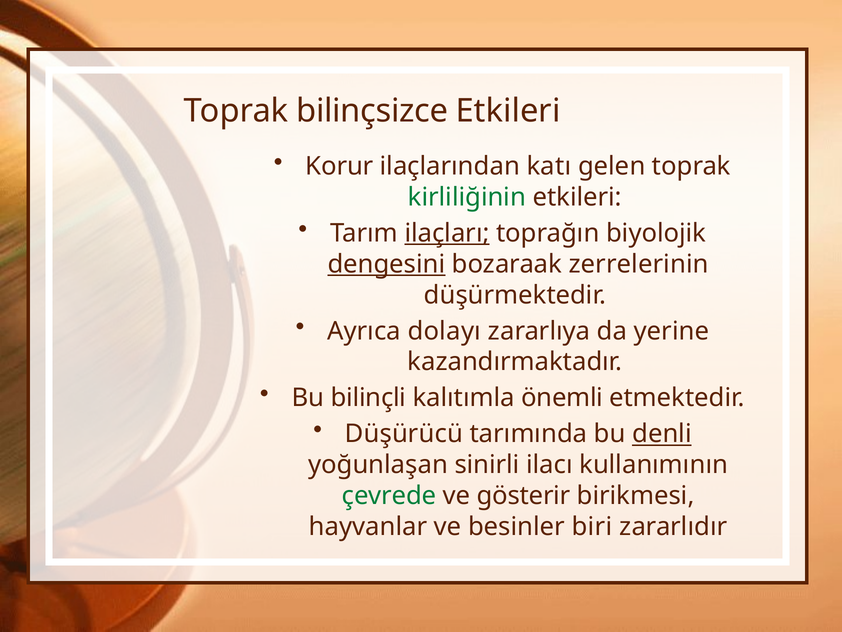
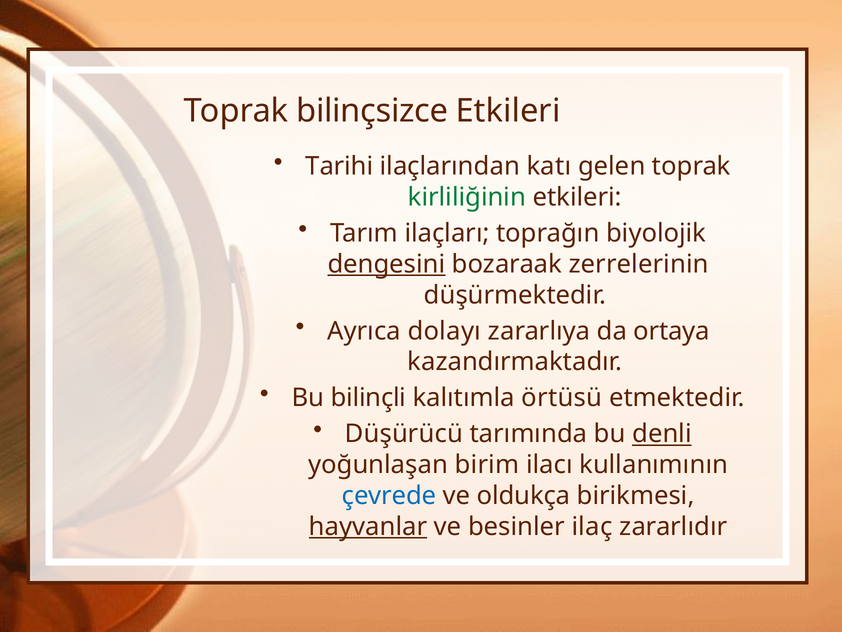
Korur: Korur -> Tarihi (339, 166)
ilaçları underline: present -> none (447, 233)
yerine: yerine -> ortaya (672, 331)
önemli: önemli -> örtüsü (562, 398)
sinirli: sinirli -> birim (487, 465)
çevrede colour: green -> blue (389, 495)
gösterir: gösterir -> oldukça (524, 495)
hayvanlar underline: none -> present (368, 526)
biri: biri -> ilaç (592, 526)
